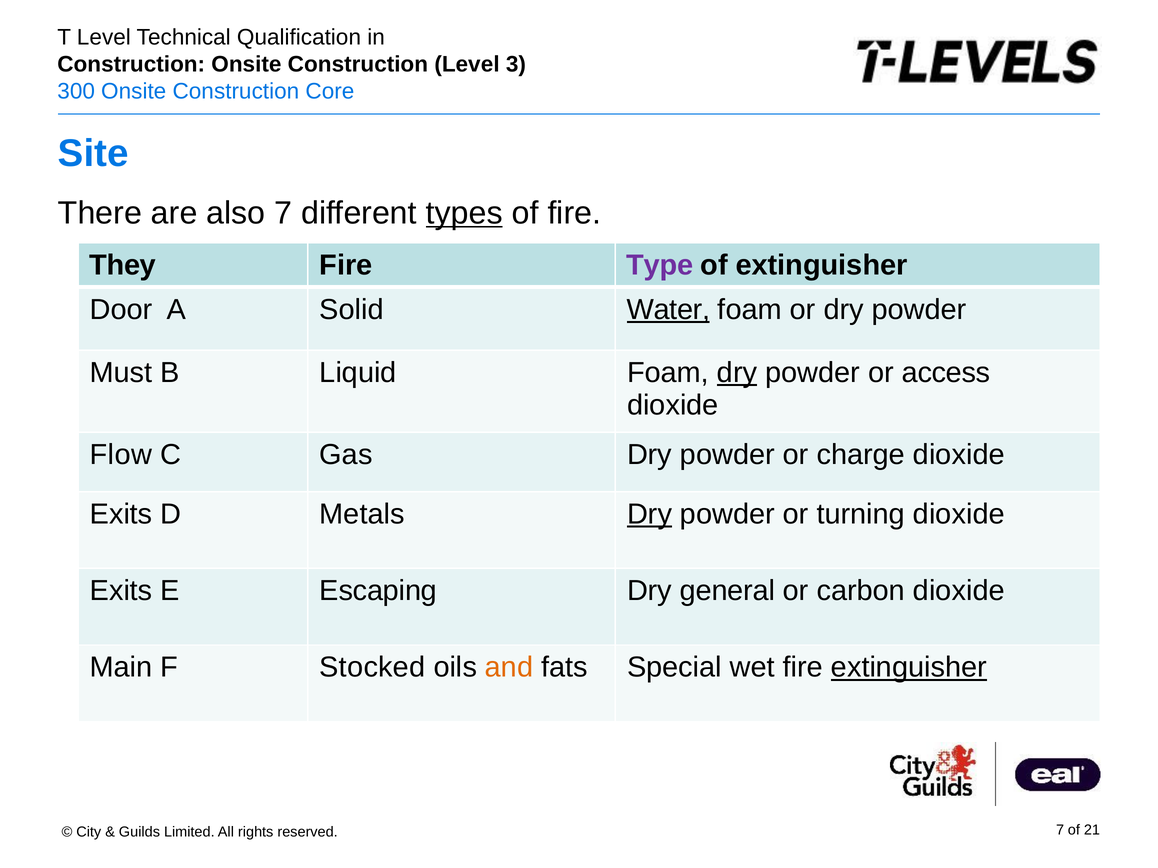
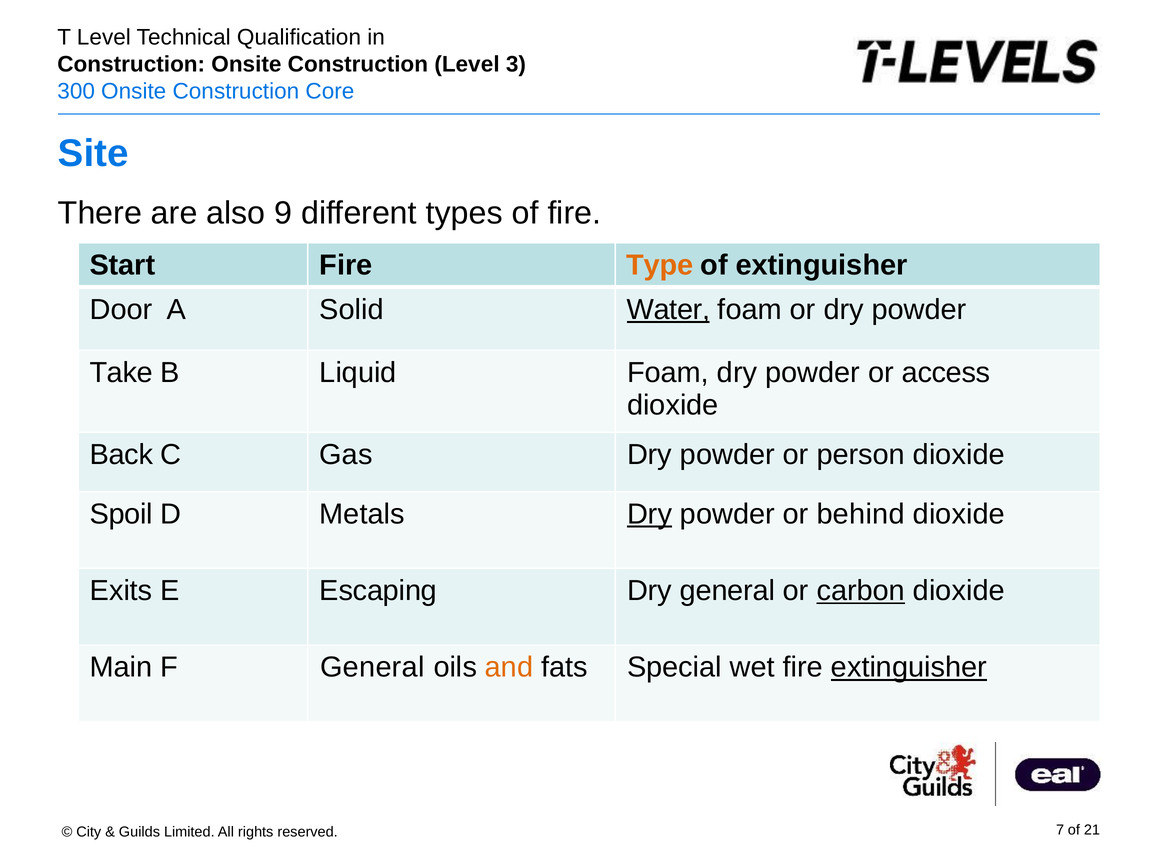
also 7: 7 -> 9 (283, 213)
types underline: present -> none (464, 213)
They: They -> Start (123, 265)
Type colour: purple -> orange (660, 265)
Must: Must -> Take (121, 373)
dry underline: present -> none (737, 373)
Flow: Flow -> Back (121, 455)
charge: charge -> person (861, 455)
Exits: Exits -> Spoil (121, 514)
turning: turning -> behind (861, 514)
carbon underline: none -> present (861, 591)
F Stocked: Stocked -> General (372, 668)
